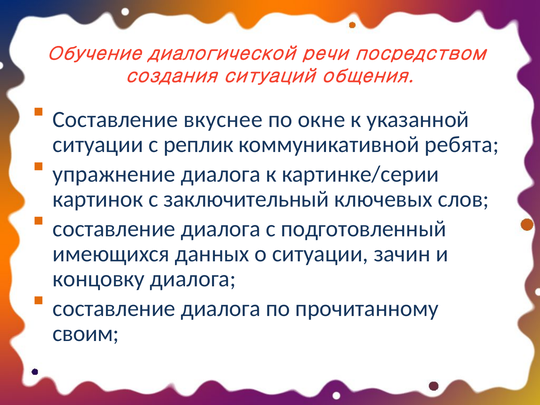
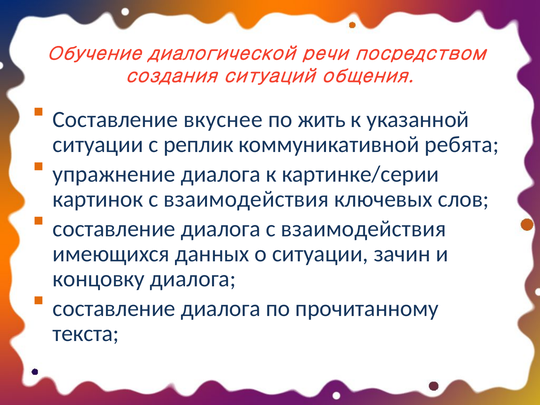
окне: окне -> жить (322, 120)
картинок с заключительный: заключительный -> взаимодействия (246, 199)
диалога с подготовленный: подготовленный -> взаимодействия (363, 229)
своим: своим -> текста (86, 334)
